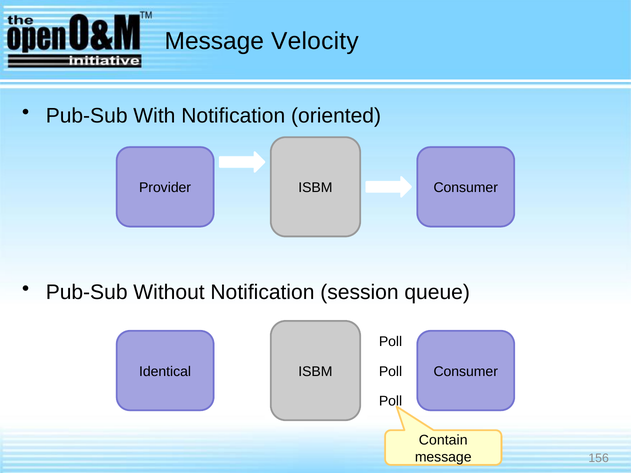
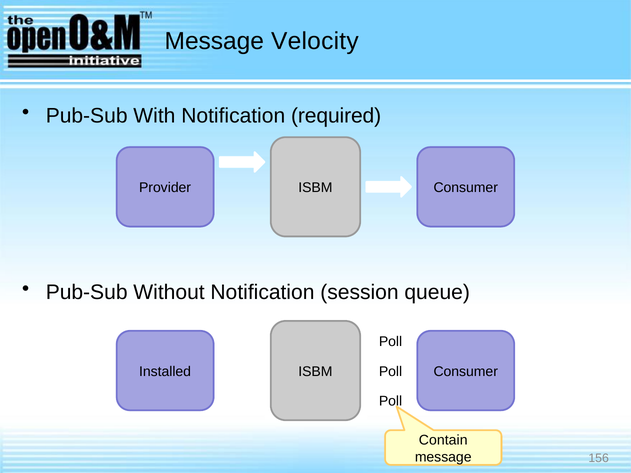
oriented: oriented -> required (336, 116)
Identical: Identical -> Installed (165, 372)
